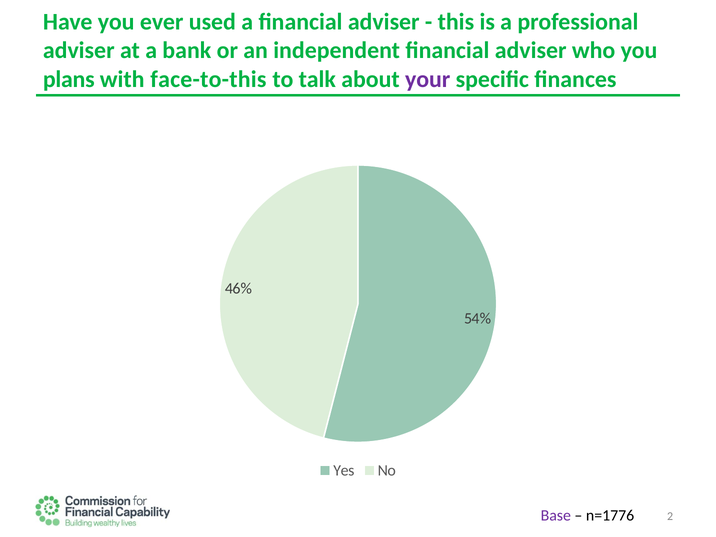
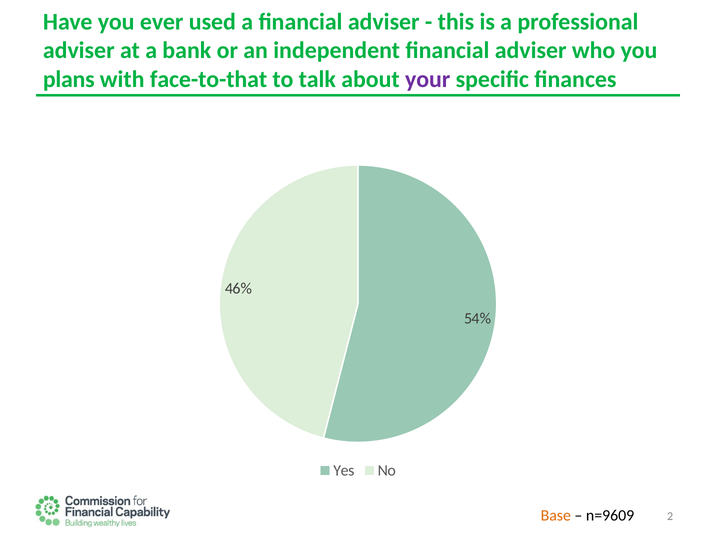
face-to-this: face-to-this -> face-to-that (209, 79)
Base colour: purple -> orange (556, 515)
n=1776: n=1776 -> n=9609 (610, 515)
